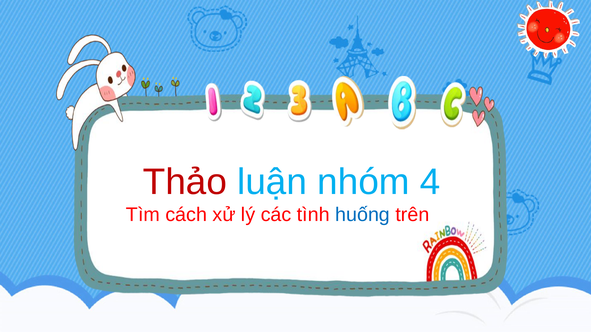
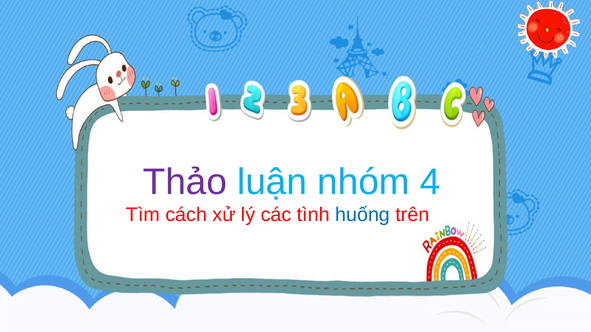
Thảo colour: red -> purple (185, 182)
